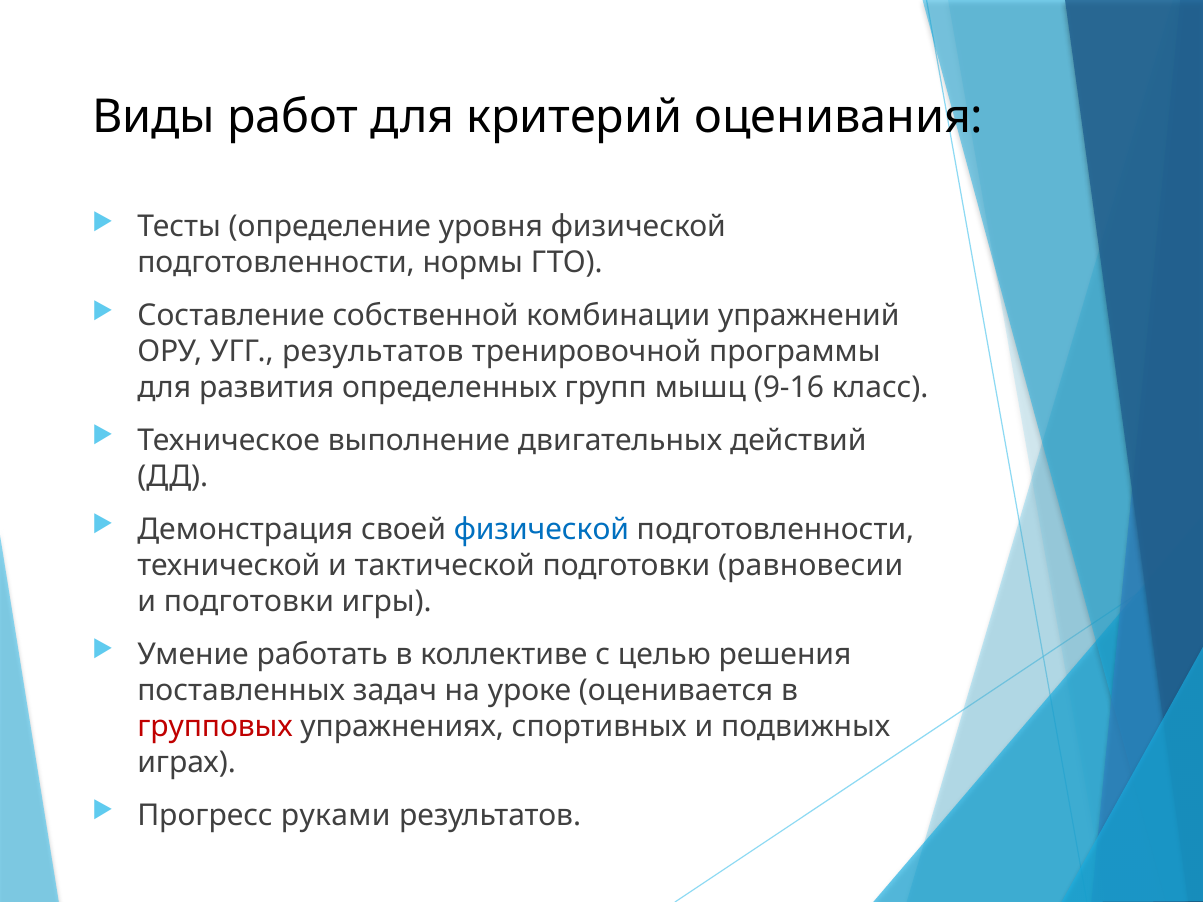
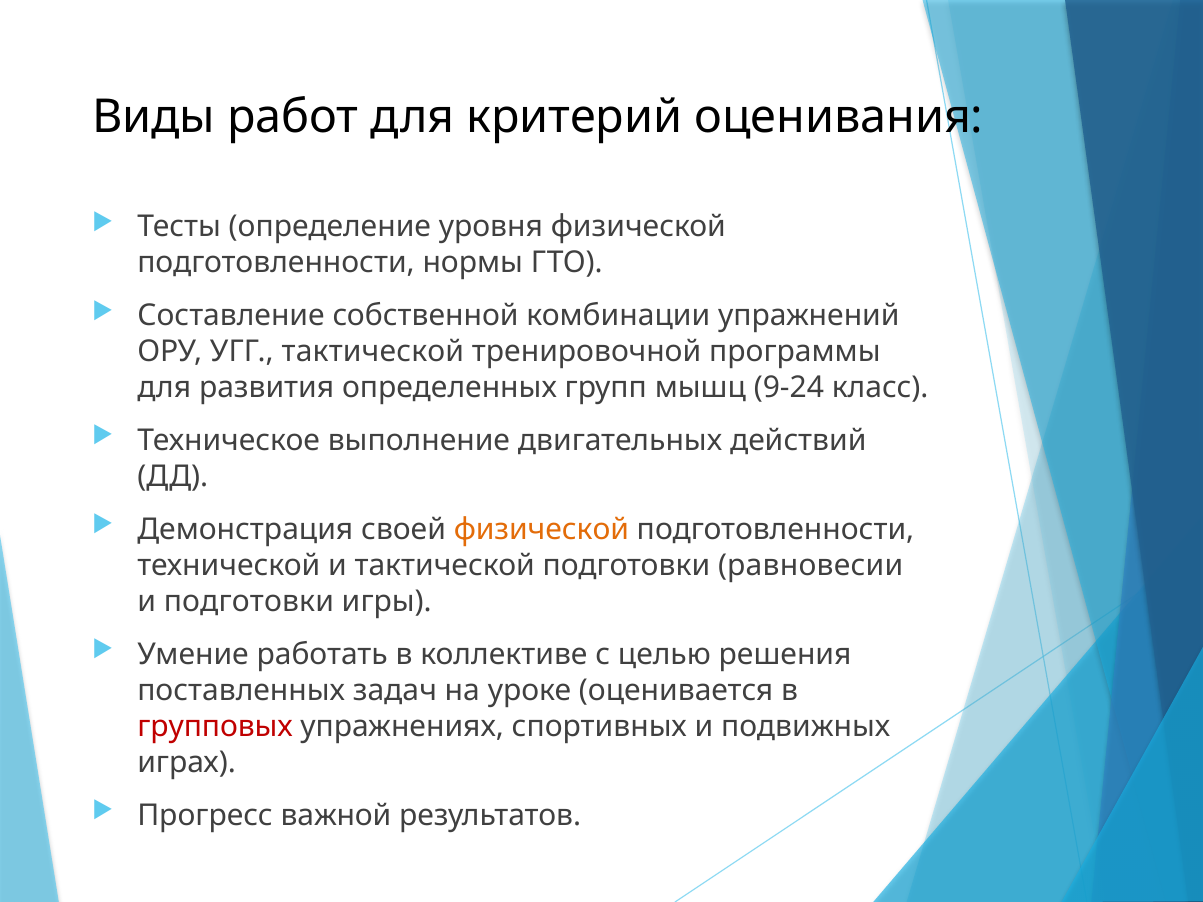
УГГ результатов: результатов -> тактической (373, 352)
9-16: 9-16 -> 9-24 (789, 388)
физической colour: blue -> orange (541, 529)
руками: руками -> важной (336, 816)
